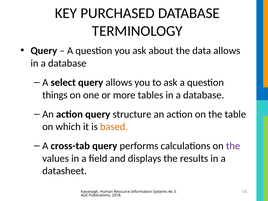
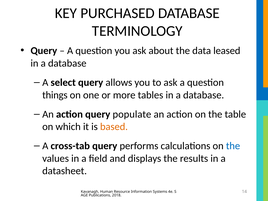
data allows: allows -> leased (227, 51)
structure: structure -> populate (132, 114)
the colour: purple -> blue (233, 146)
